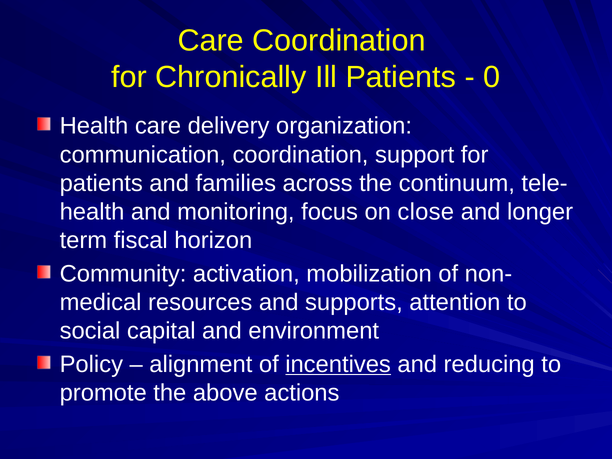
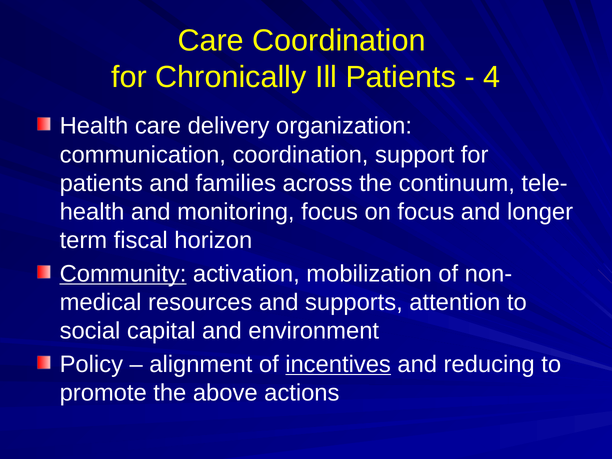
0: 0 -> 4 (492, 77)
on close: close -> focus (426, 212)
Community underline: none -> present (123, 274)
